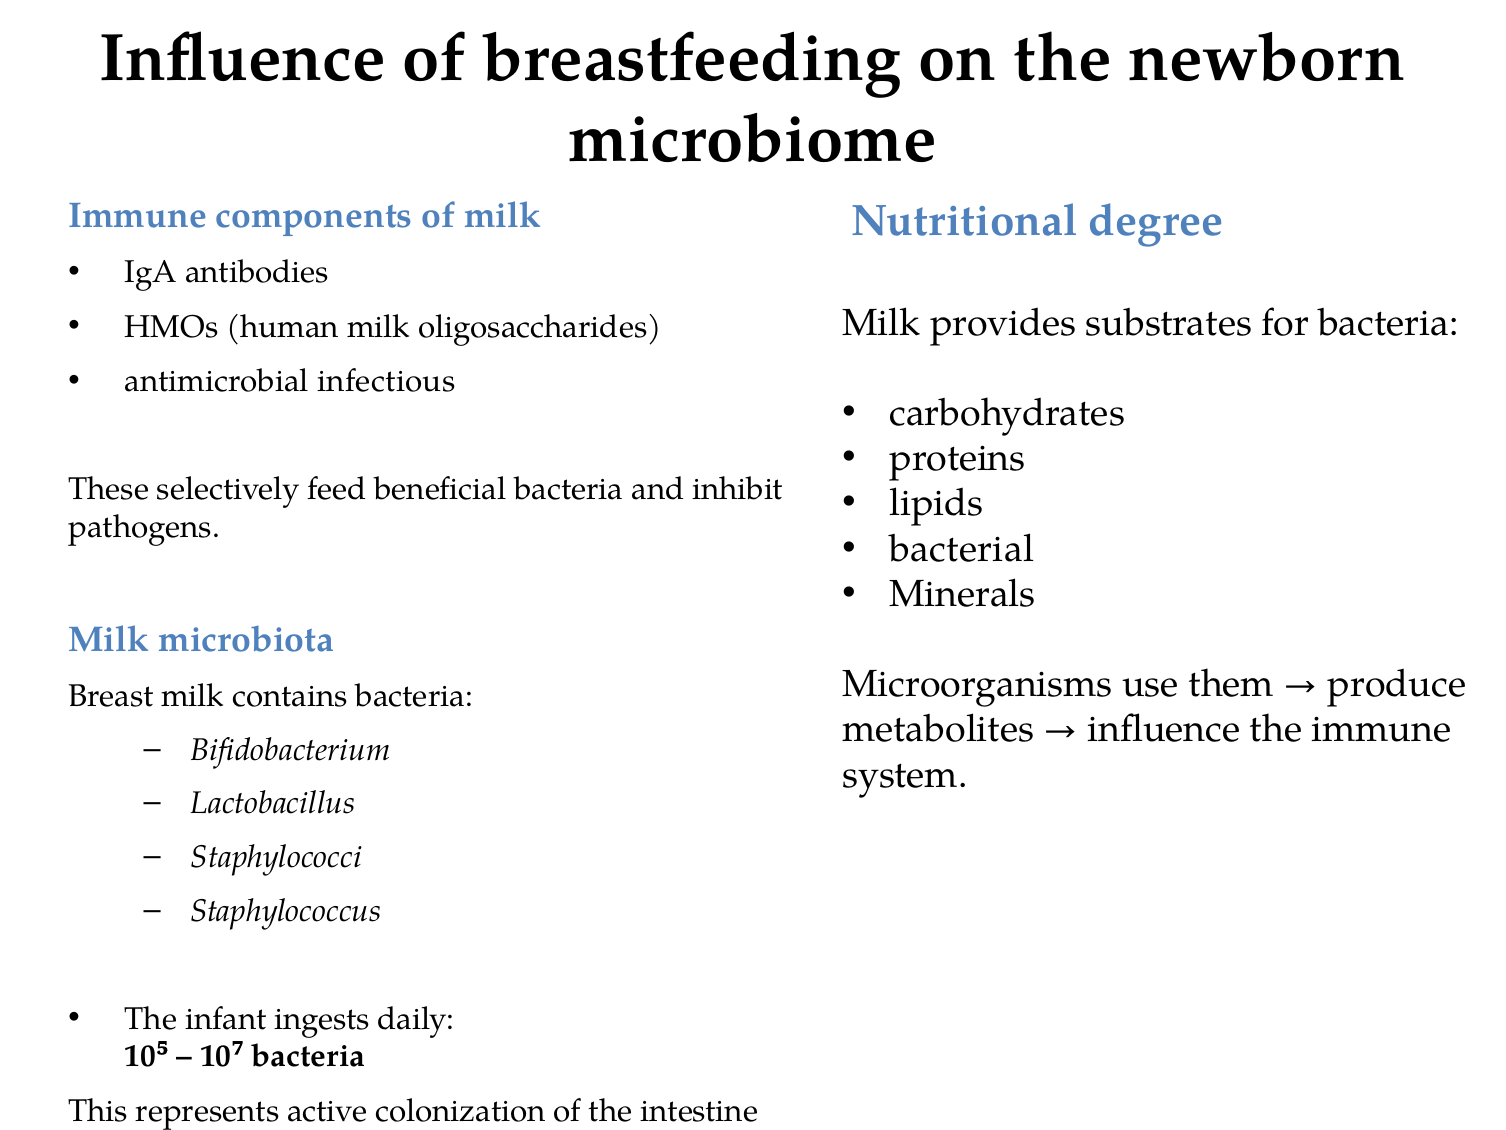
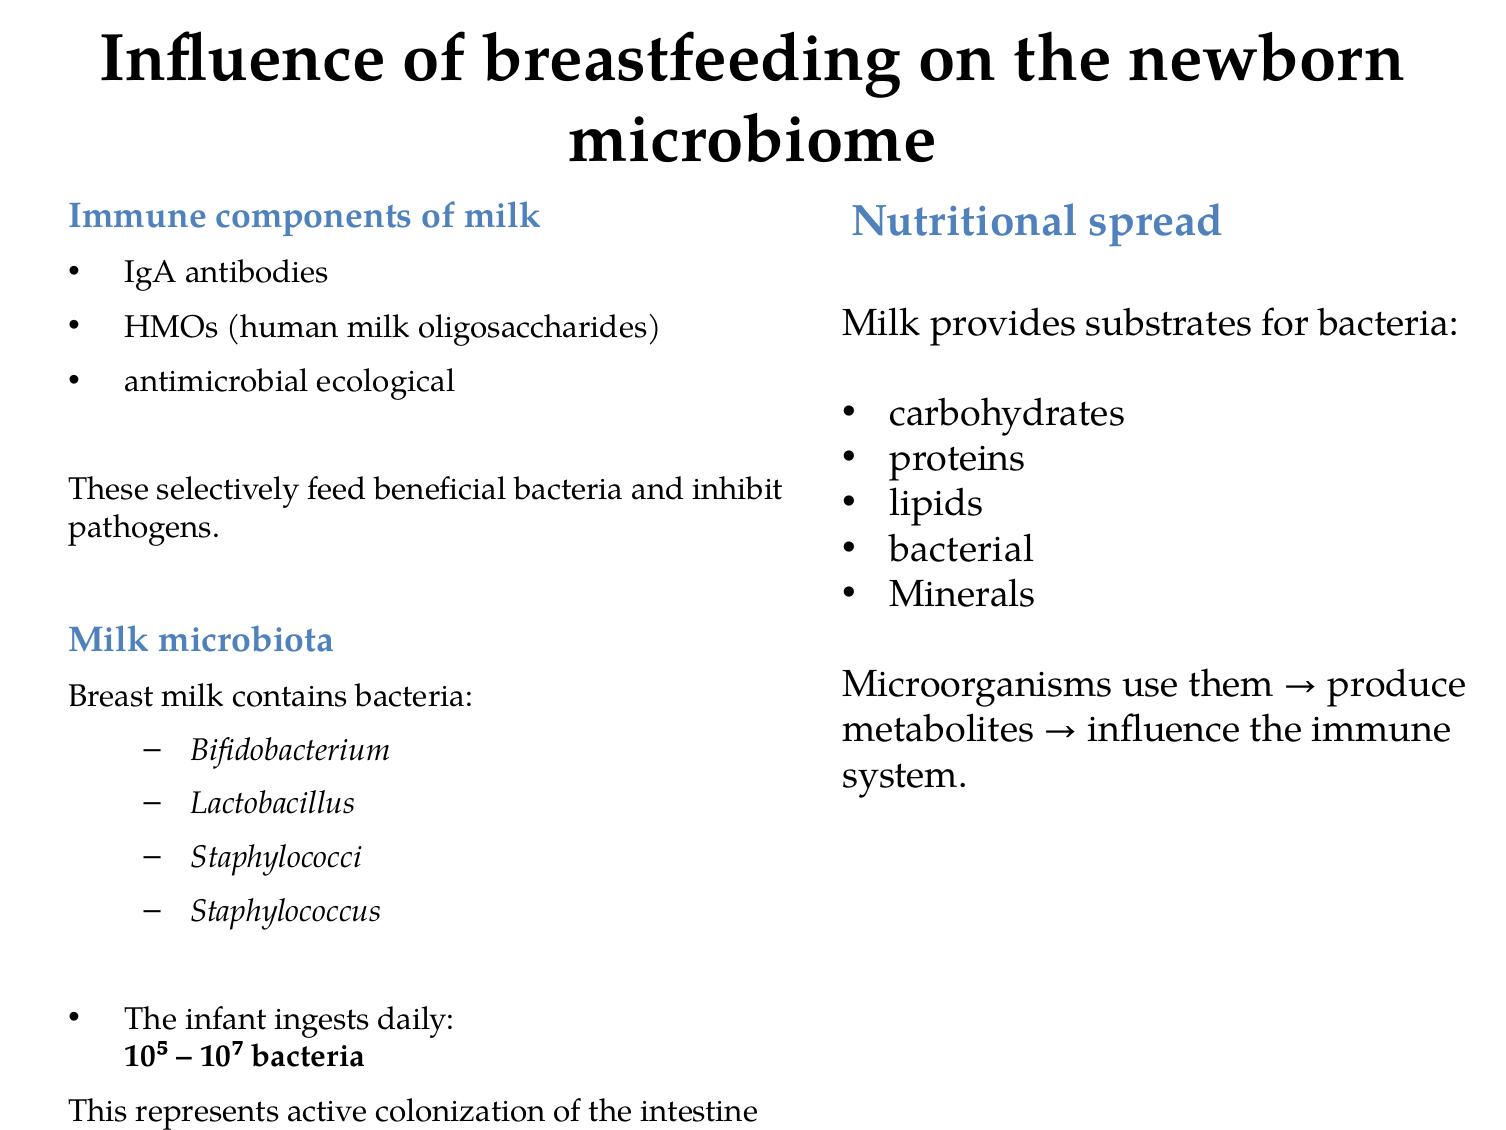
degree: degree -> spread (1156, 221)
infectious: infectious -> ecological (386, 381)
